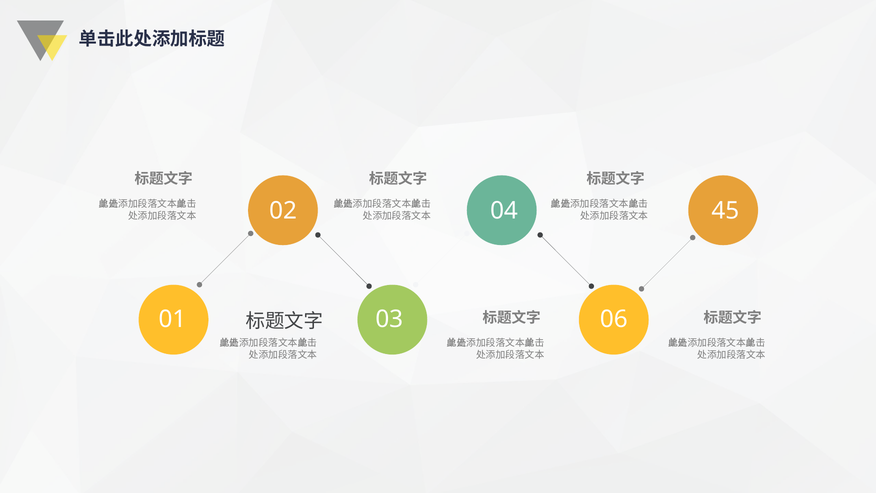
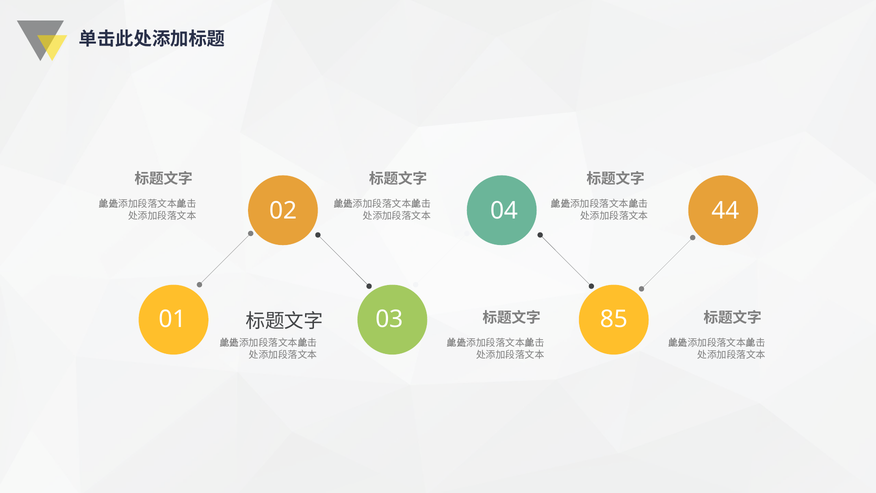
45: 45 -> 44 (725, 210)
06: 06 -> 85 (614, 319)
